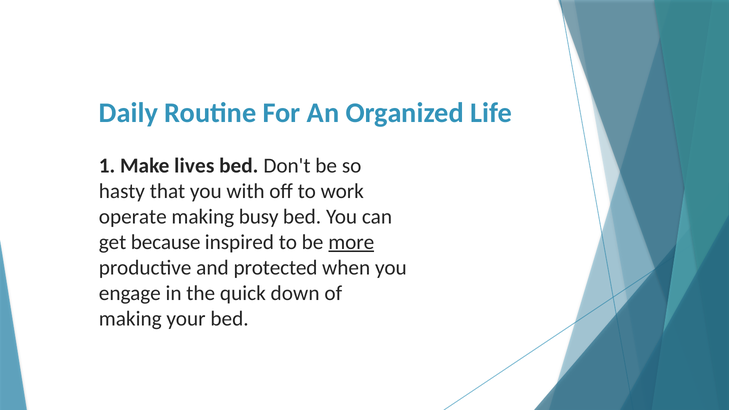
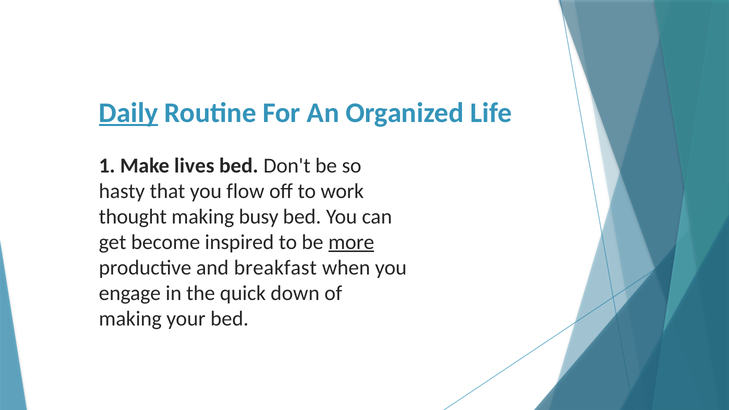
Daily underline: none -> present (128, 113)
with: with -> flow (245, 191)
operate: operate -> thought (133, 217)
because: because -> become (166, 242)
protected: protected -> breakfast (275, 268)
